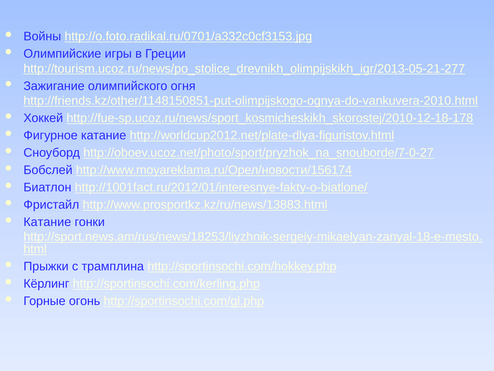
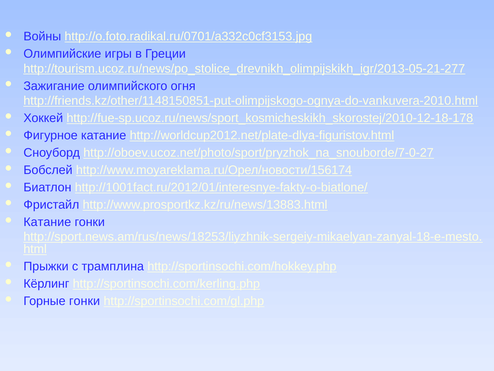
Горные огонь: огонь -> гонки (85, 301)
